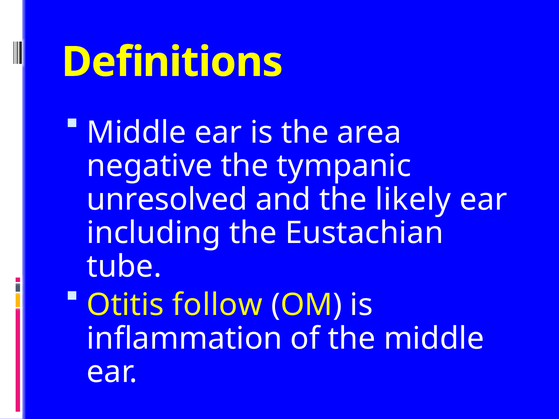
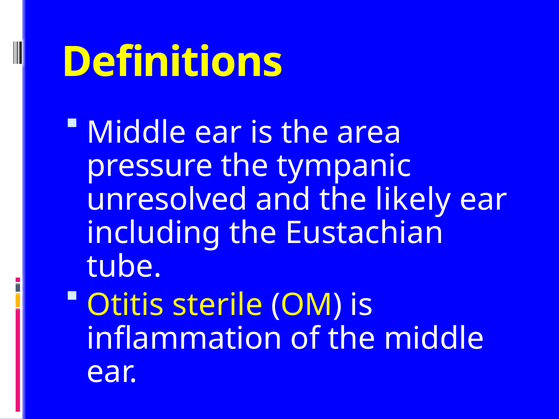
negative: negative -> pressure (150, 166)
follow: follow -> sterile (217, 305)
